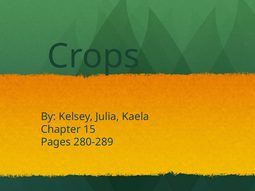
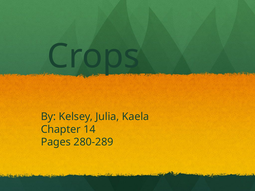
15: 15 -> 14 (90, 130)
